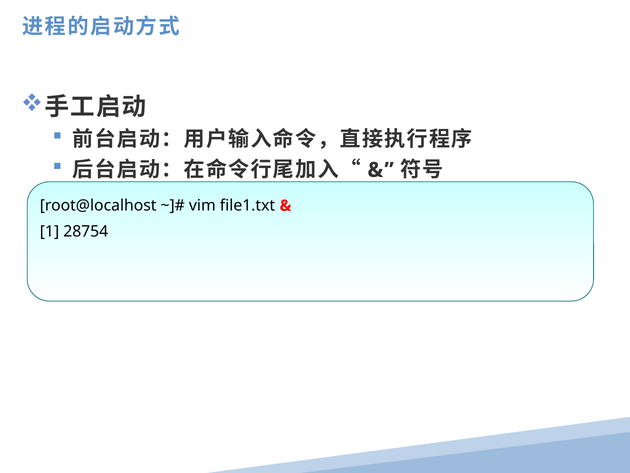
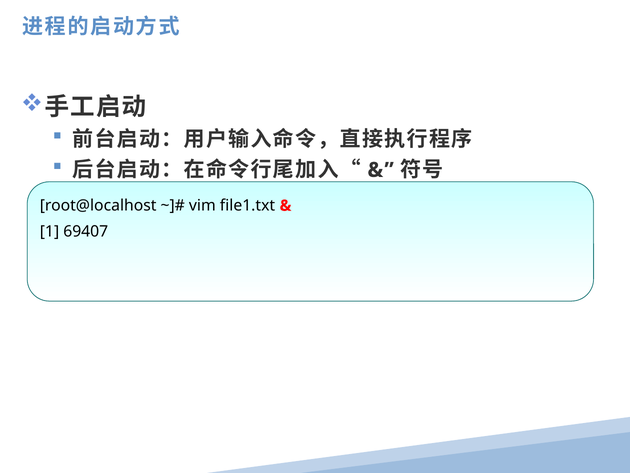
28754: 28754 -> 69407 (86, 231)
